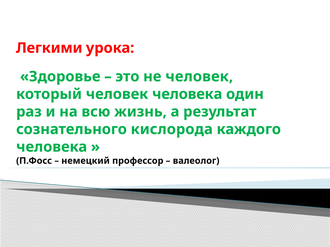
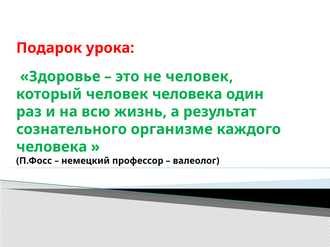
Легкими: Легкими -> Подарок (49, 48)
кислорода: кислорода -> организме (172, 130)
